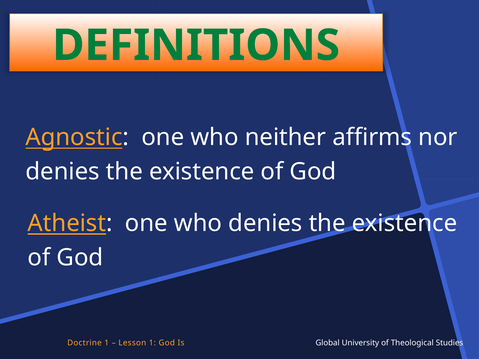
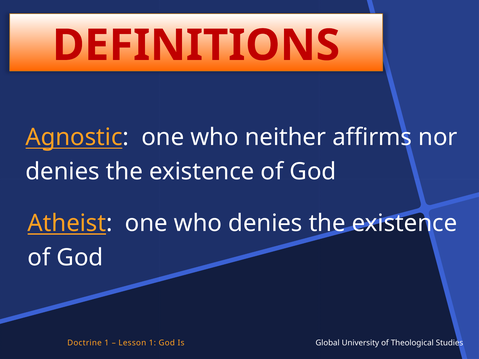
DEFINITIONS colour: green -> red (196, 46)
